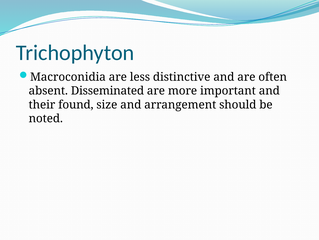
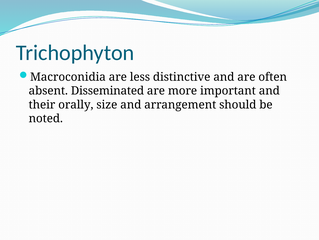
found: found -> orally (76, 104)
